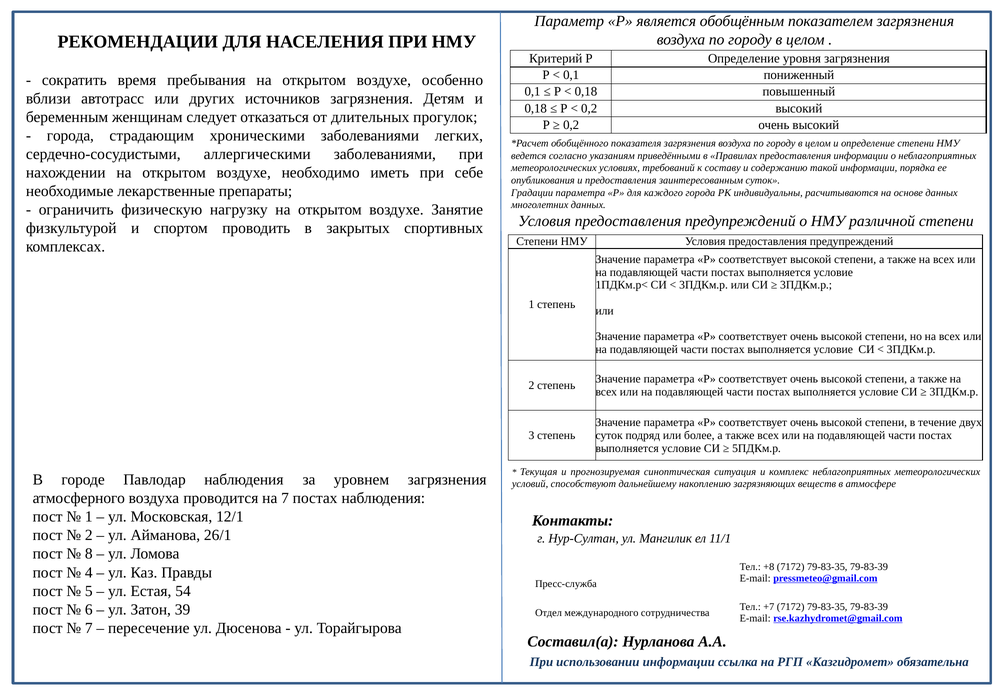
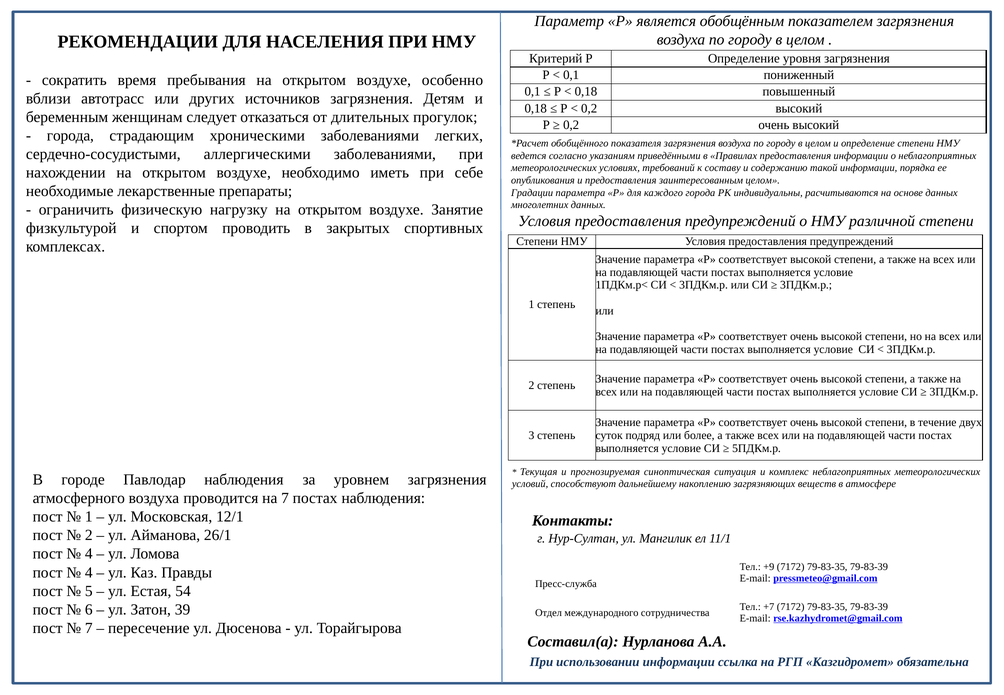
заинтересованным суток: суток -> целом (763, 180)
8: 8 -> 4 (89, 554)
+8: +8 -> +9 (769, 567)
